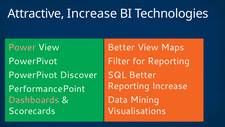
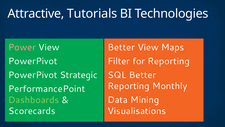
Attractive Increase: Increase -> Tutorials (92, 14)
Discover: Discover -> Strategic (79, 75)
Reporting Increase: Increase -> Monthly (170, 86)
Dashboards colour: pink -> light green (34, 100)
